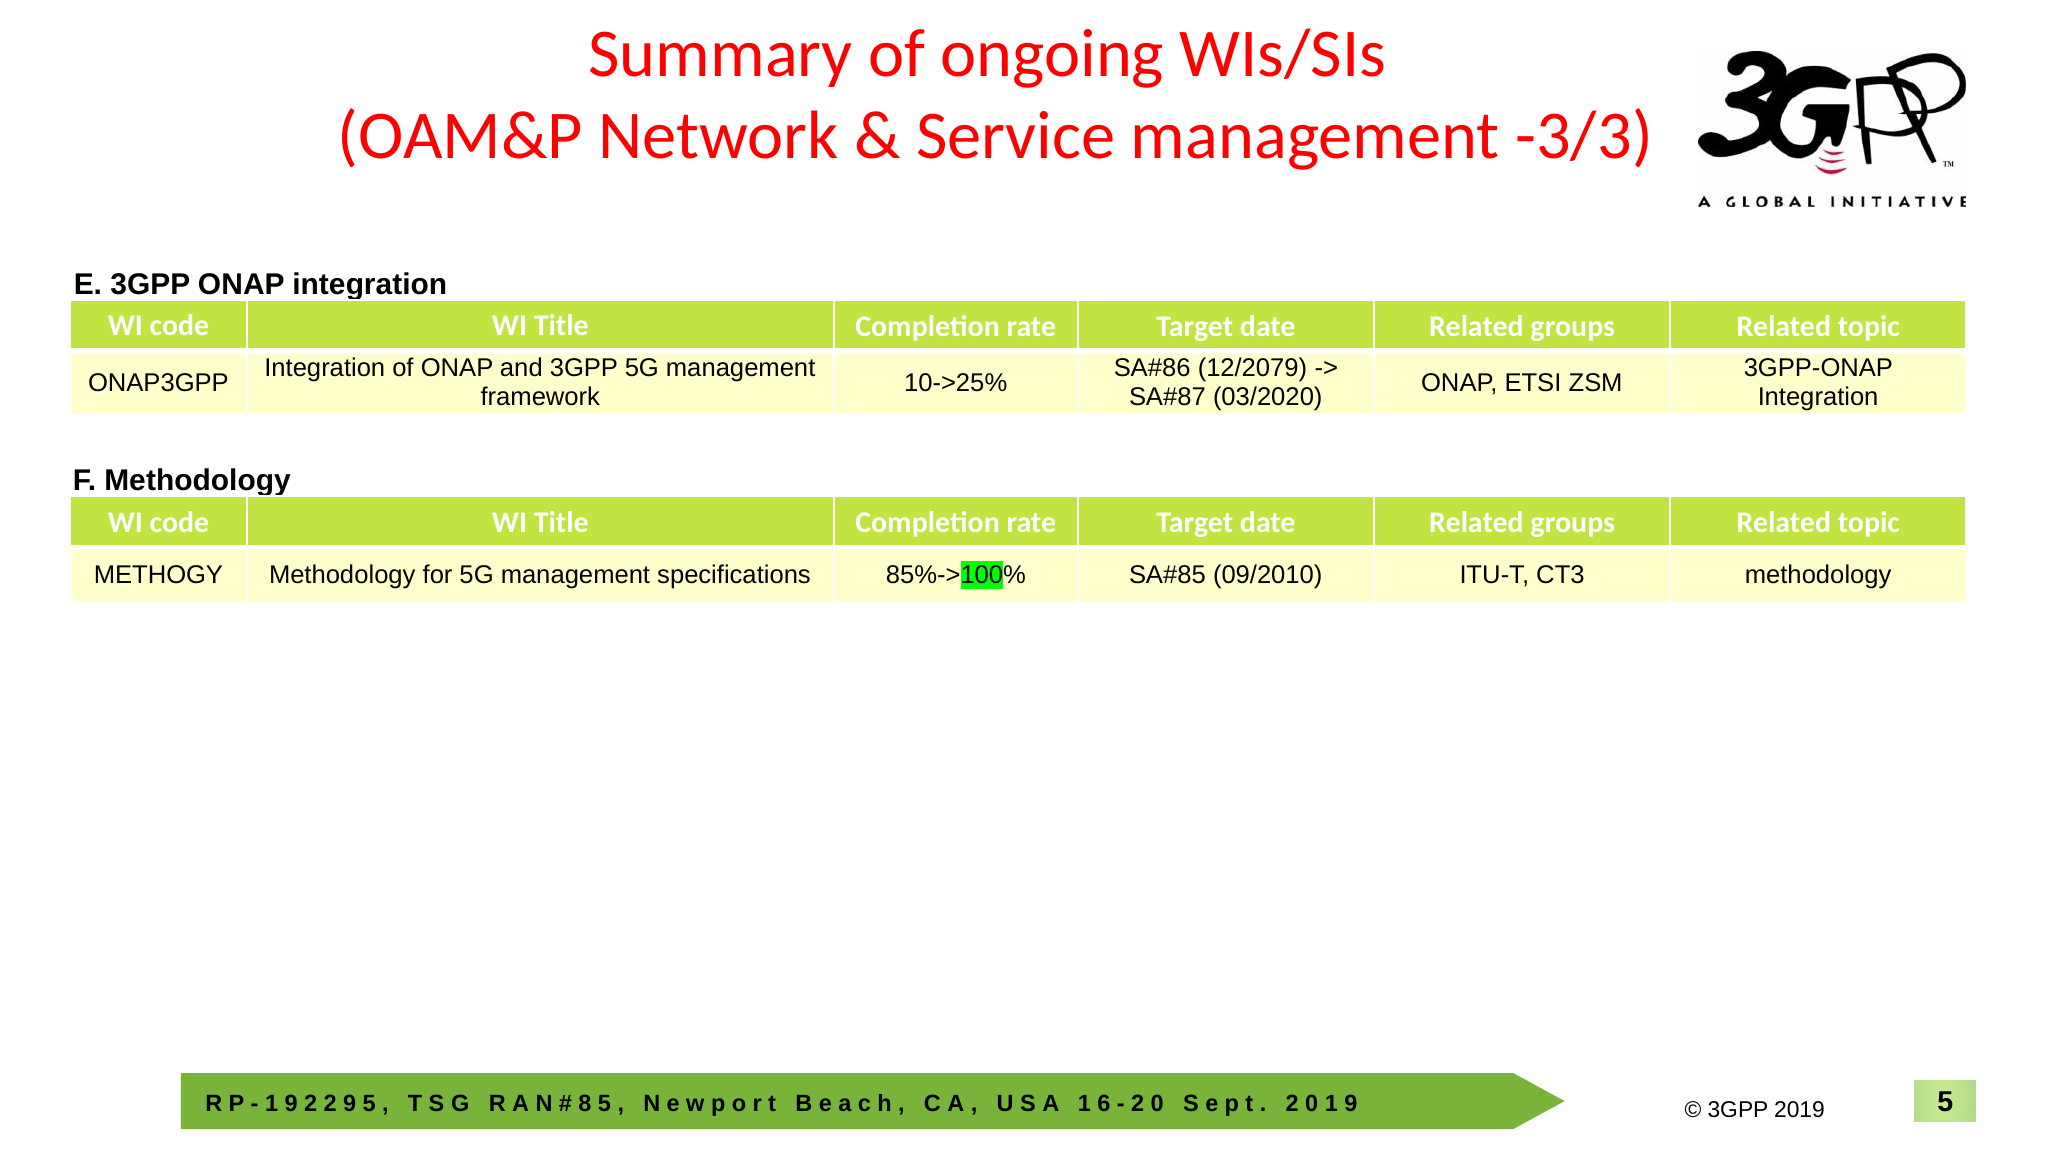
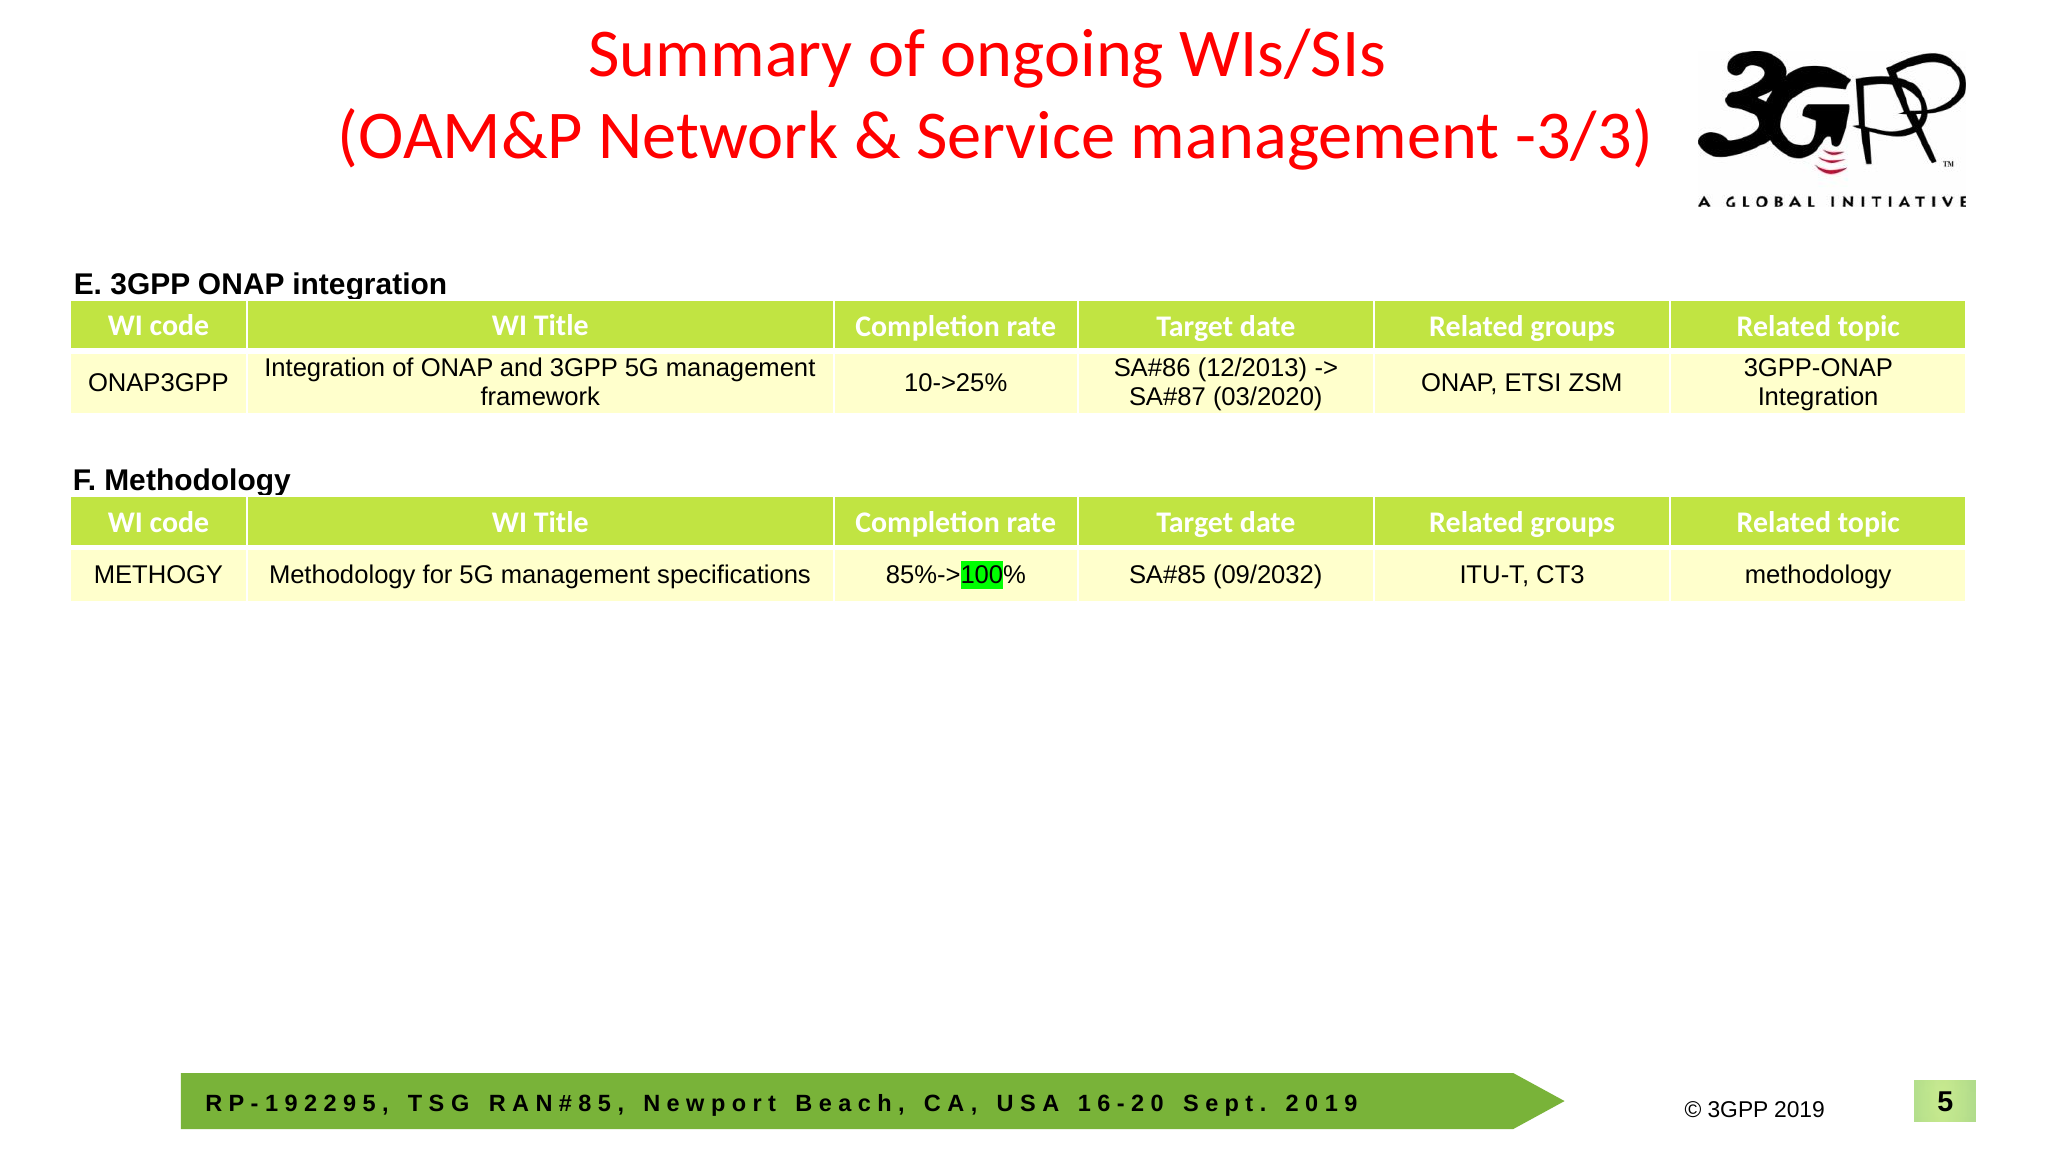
12/2079: 12/2079 -> 12/2013 (1252, 368)
09/2010: 09/2010 -> 09/2032 (1268, 575)
